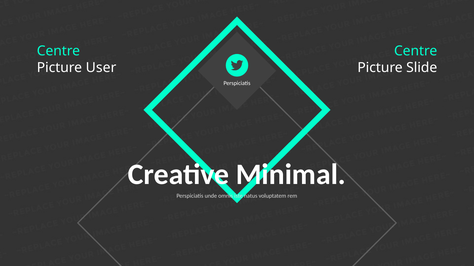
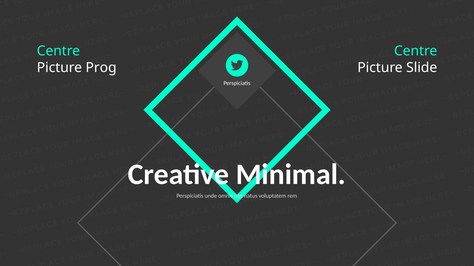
User: User -> Prog (101, 68)
